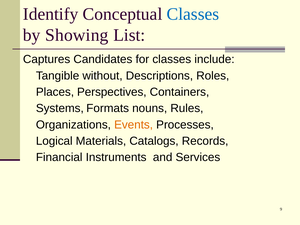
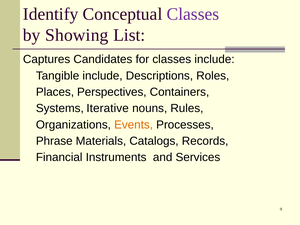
Classes colour: blue -> purple (193, 14)
Tangible without: without -> include (103, 76)
Formats: Formats -> Iterative (108, 108)
Logical: Logical -> Phrase (54, 141)
